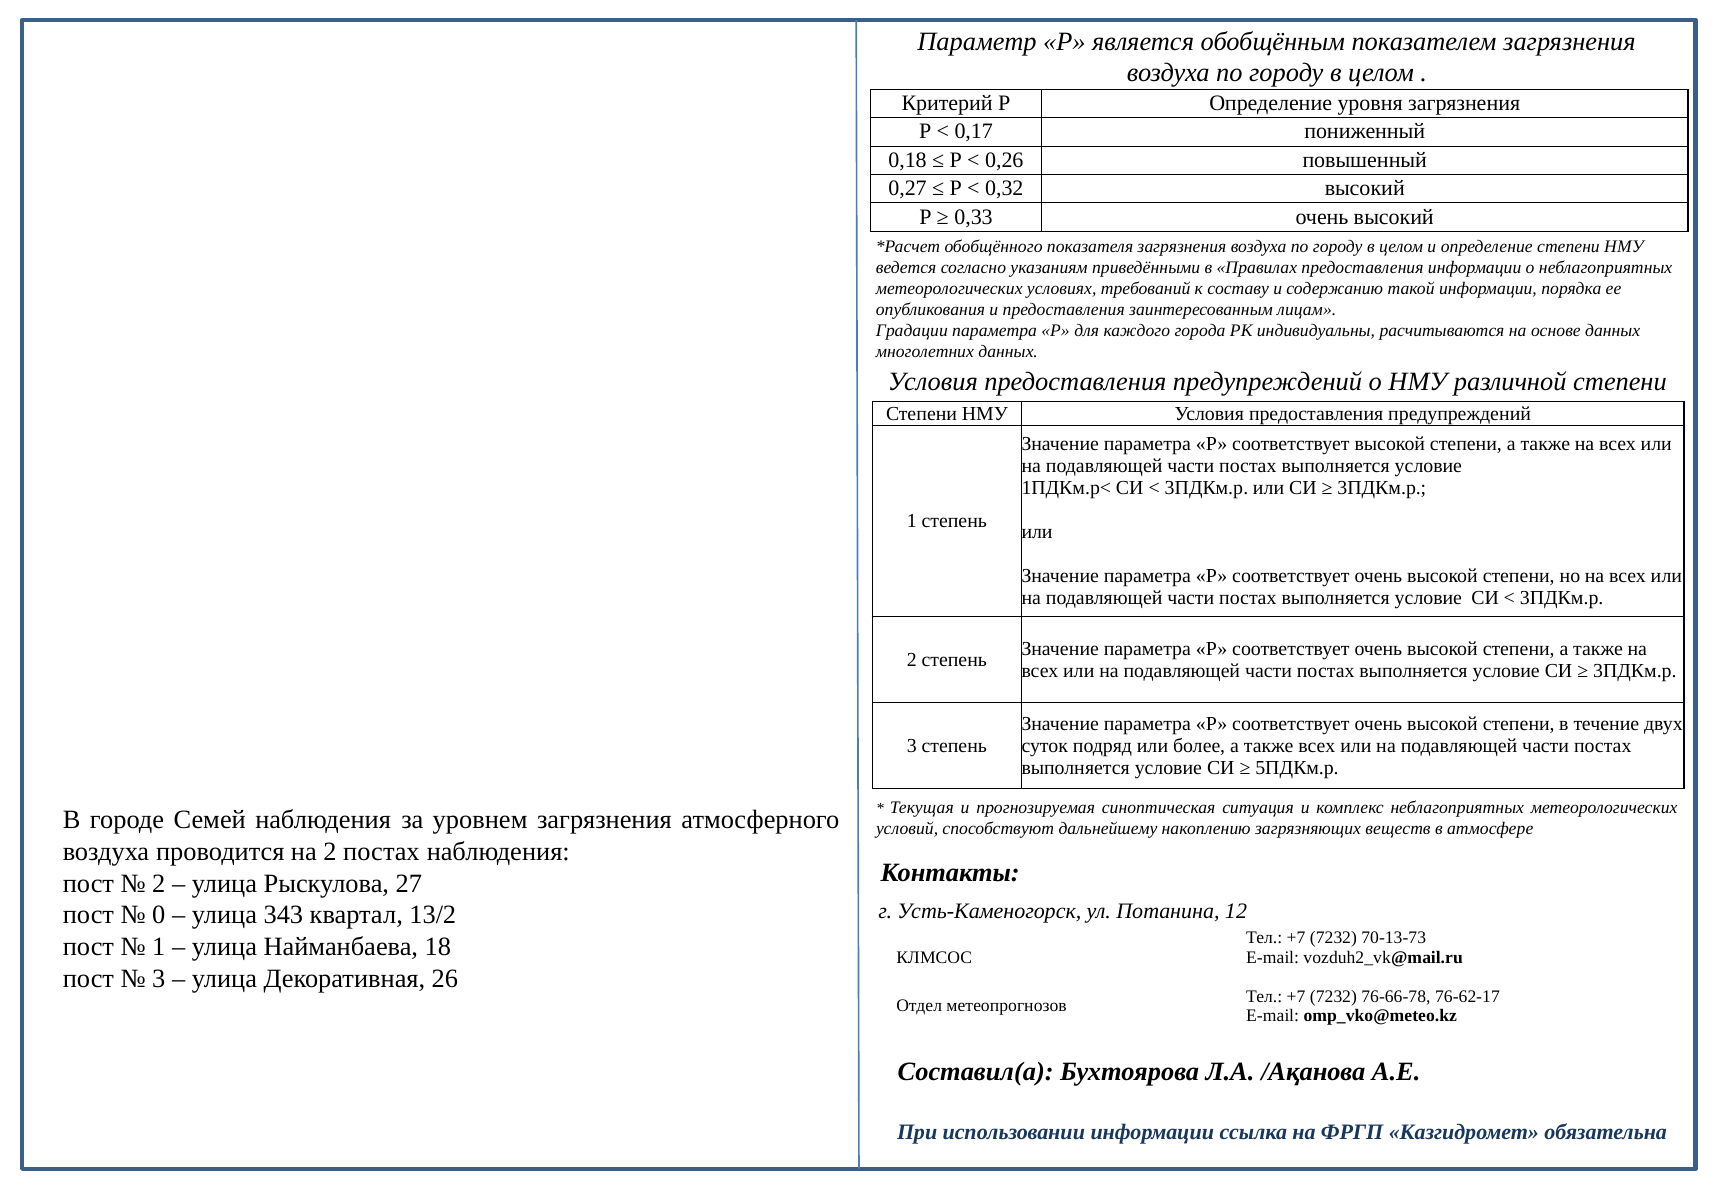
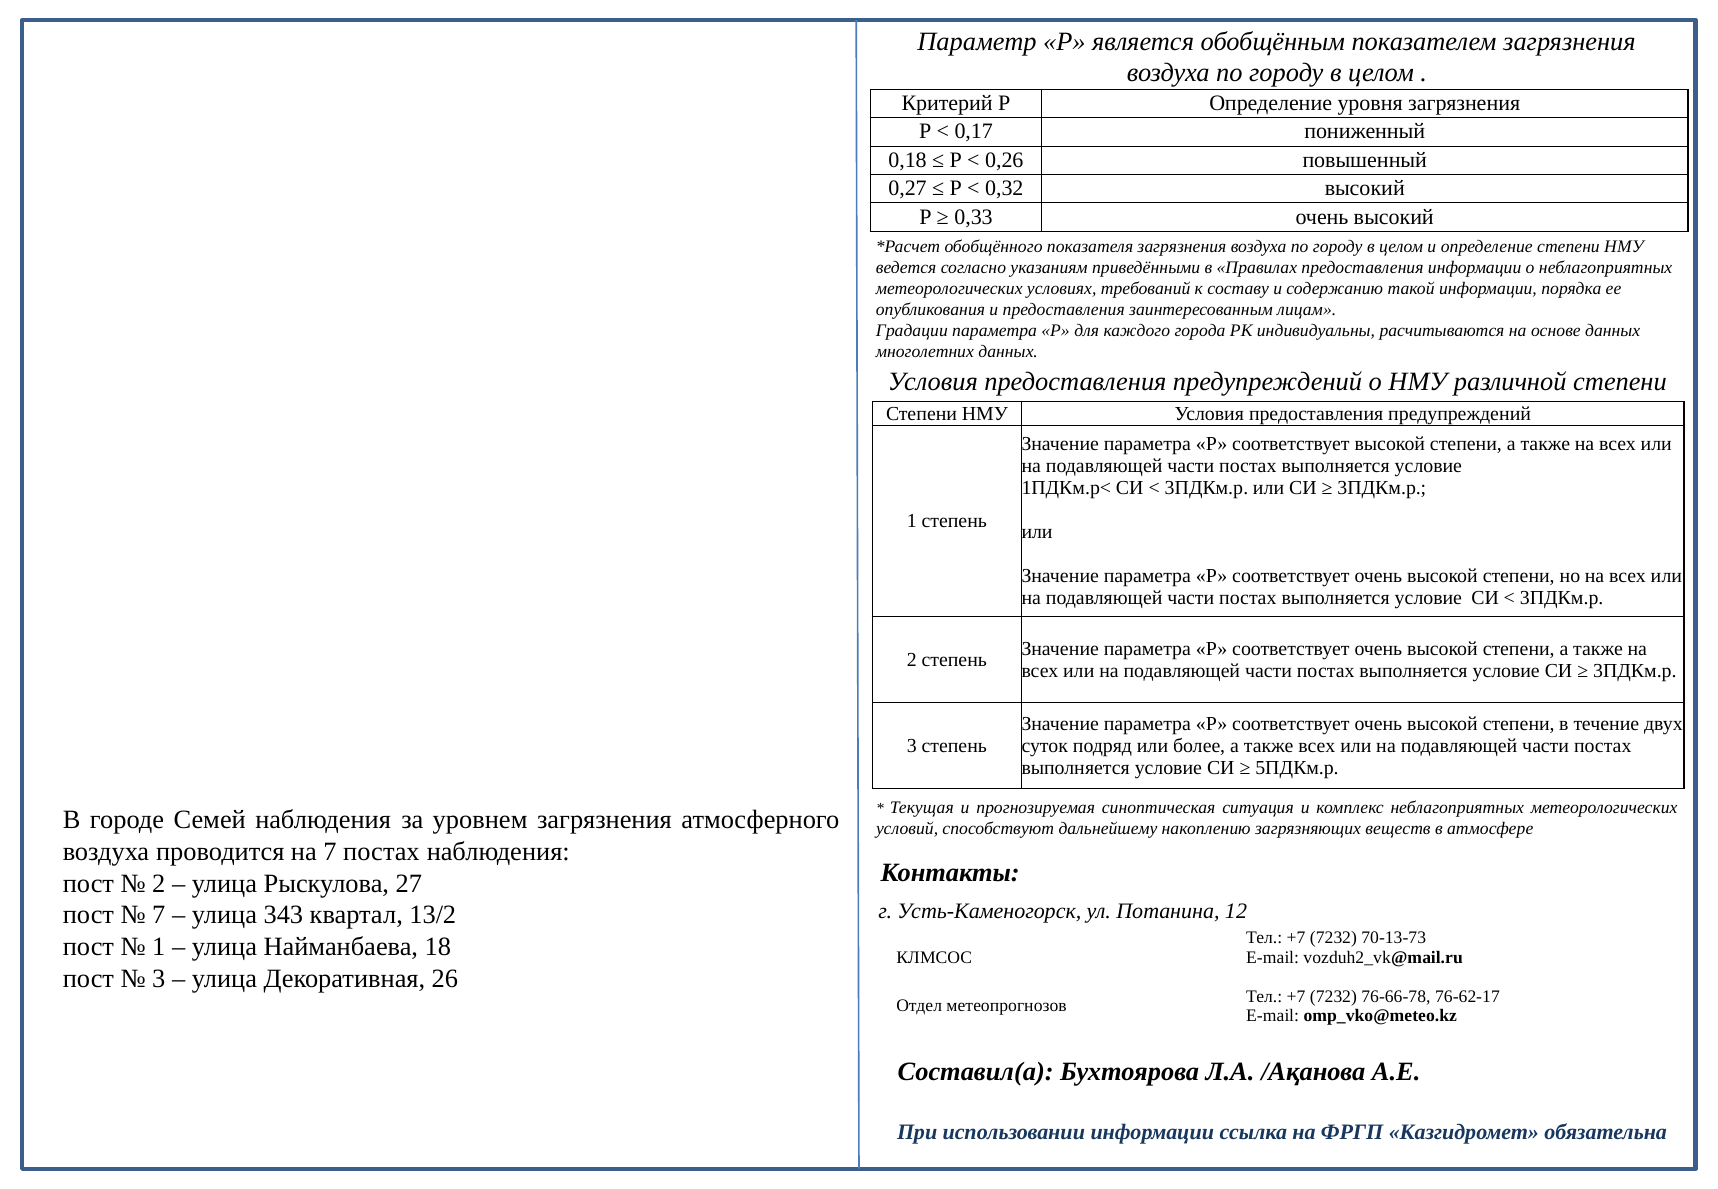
на 2: 2 -> 7 (330, 852)
0: 0 -> 7 (159, 915)
